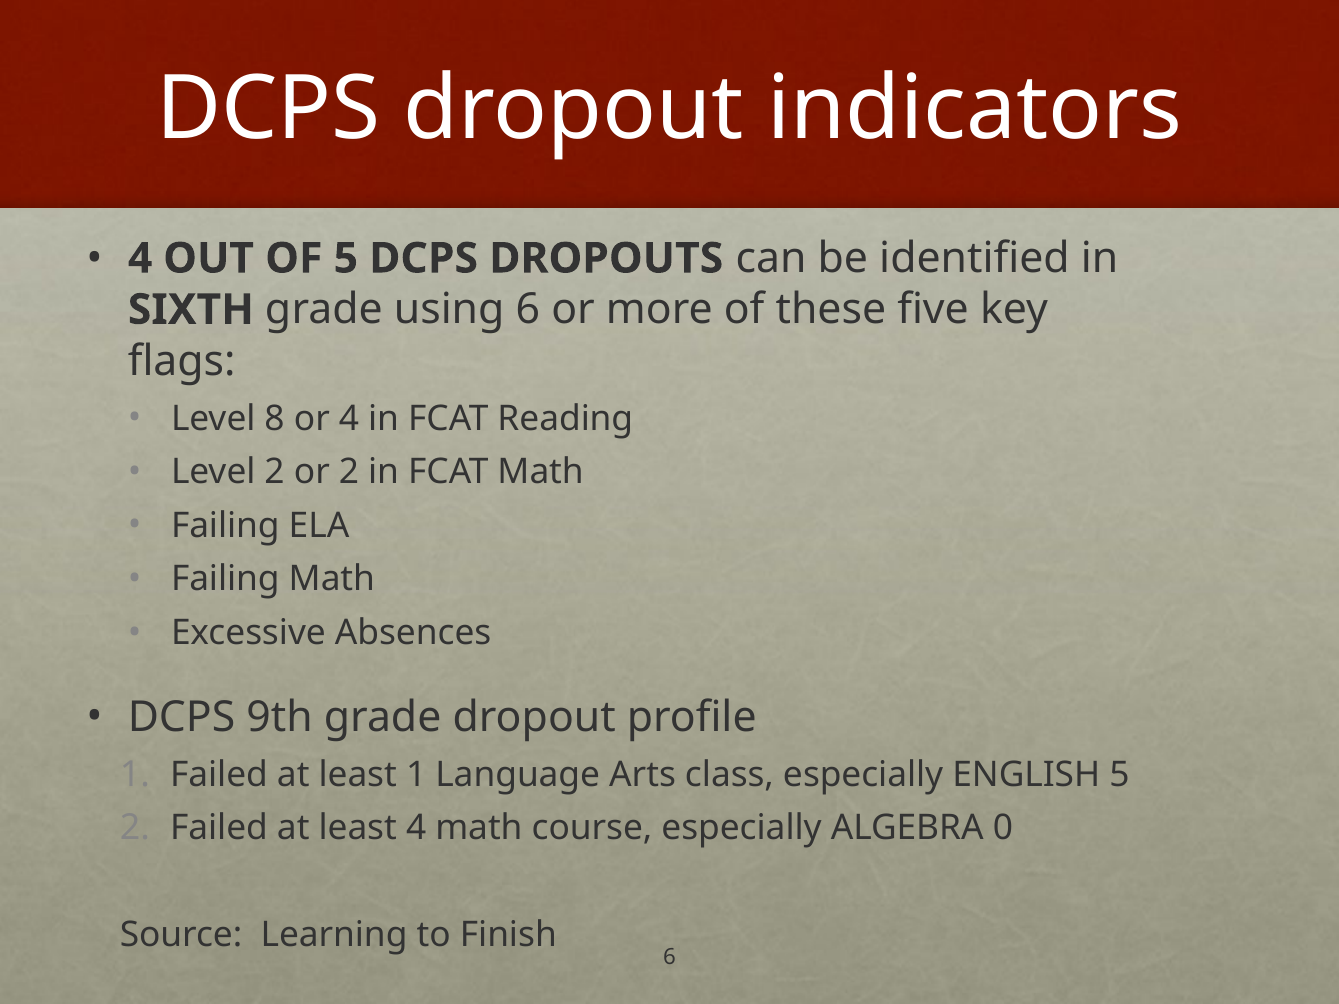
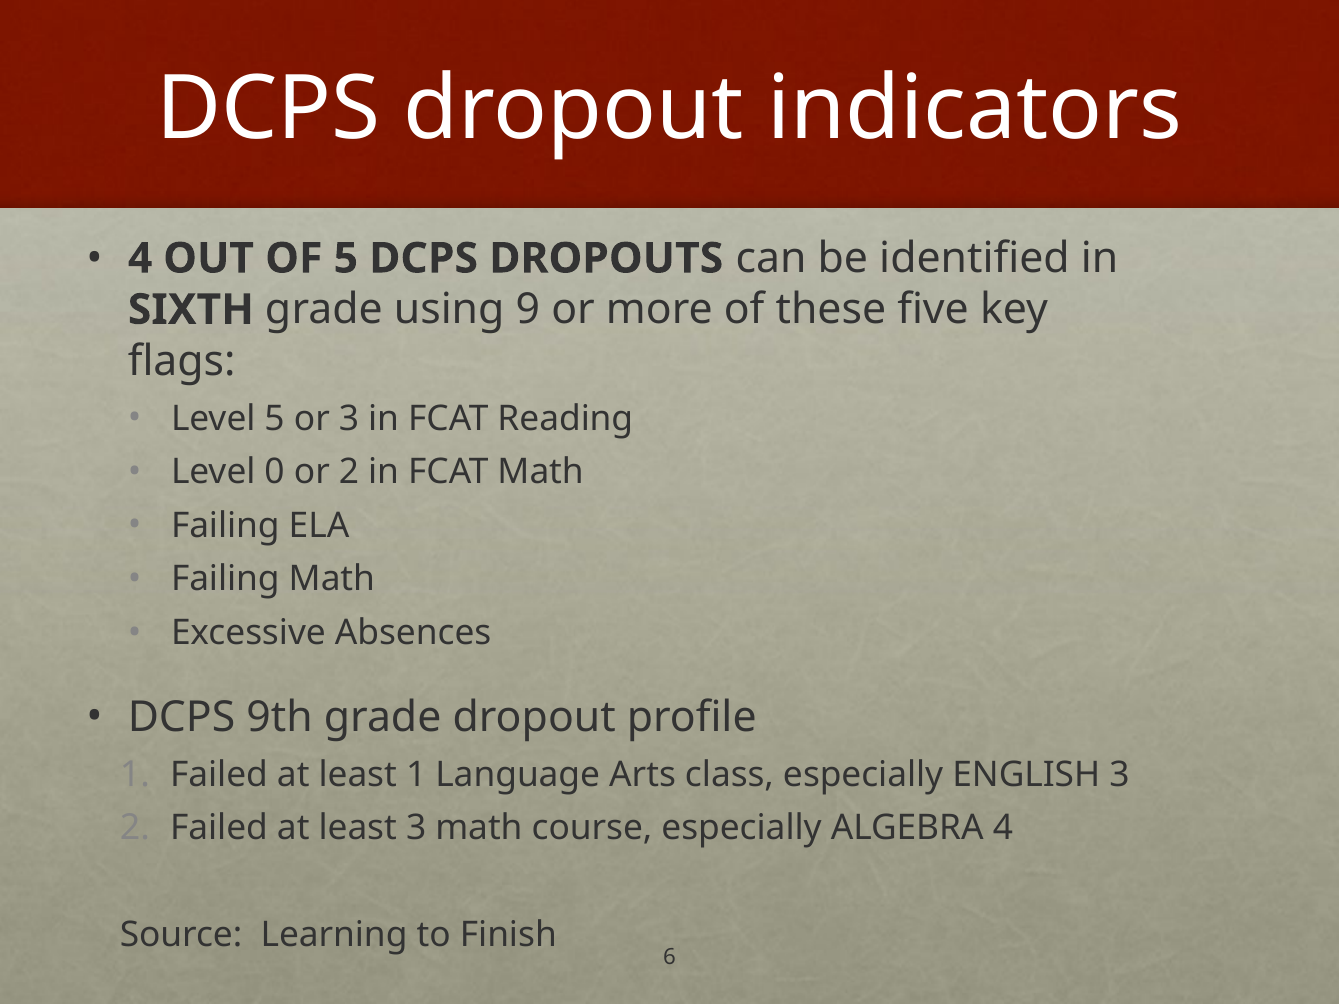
using 6: 6 -> 9 (528, 310)
Level 8: 8 -> 5 (275, 419)
or 4: 4 -> 3 (349, 419)
Level 2: 2 -> 0 (275, 472)
ENGLISH 5: 5 -> 3 (1119, 775)
least 4: 4 -> 3 (416, 828)
ALGEBRA 0: 0 -> 4 (1003, 828)
